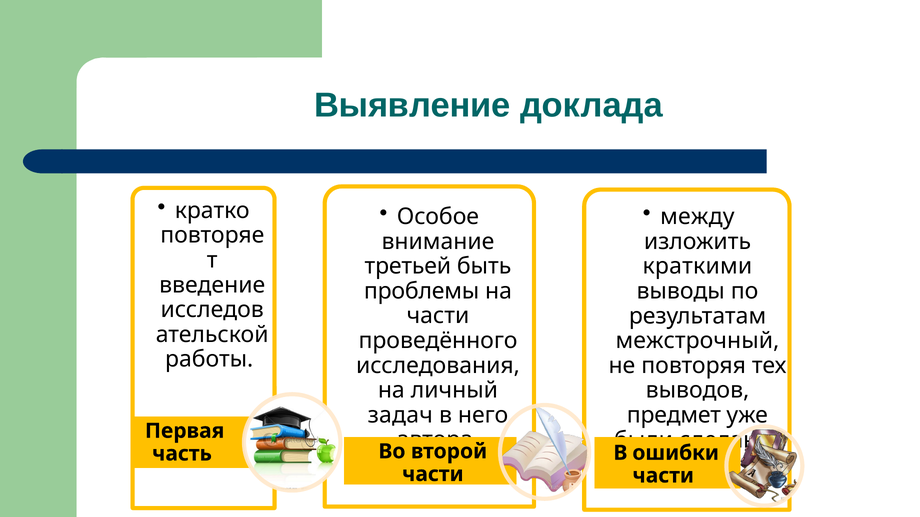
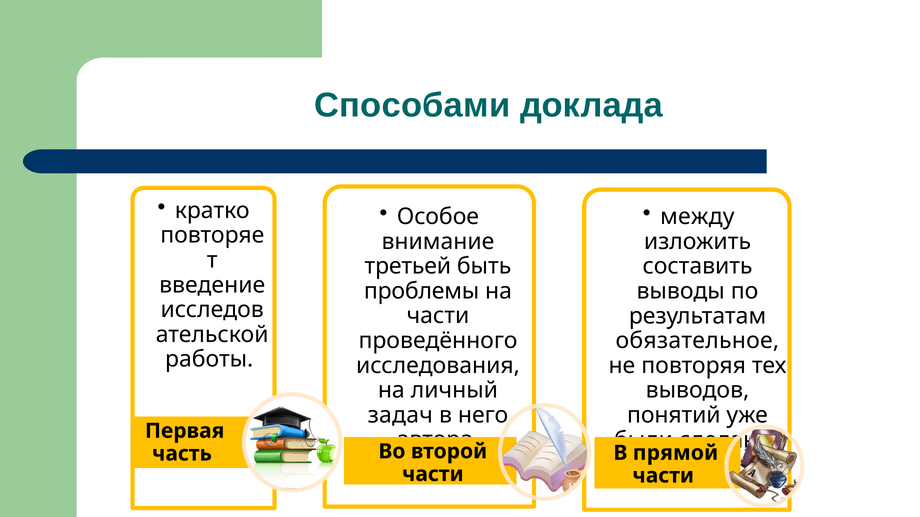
Выявление: Выявление -> Способами (412, 105)
краткими: краткими -> составить (698, 267)
межстрочный: межстрочный -> обязательное (697, 341)
предмет: предмет -> понятий (674, 416)
ошибки: ошибки -> прямой (675, 453)
